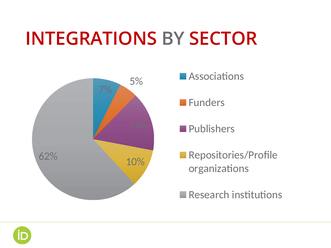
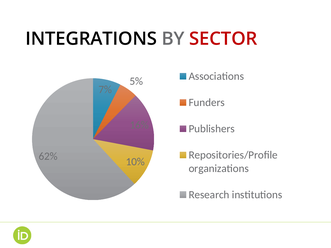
INTEGRATIONS colour: red -> black (91, 39)
